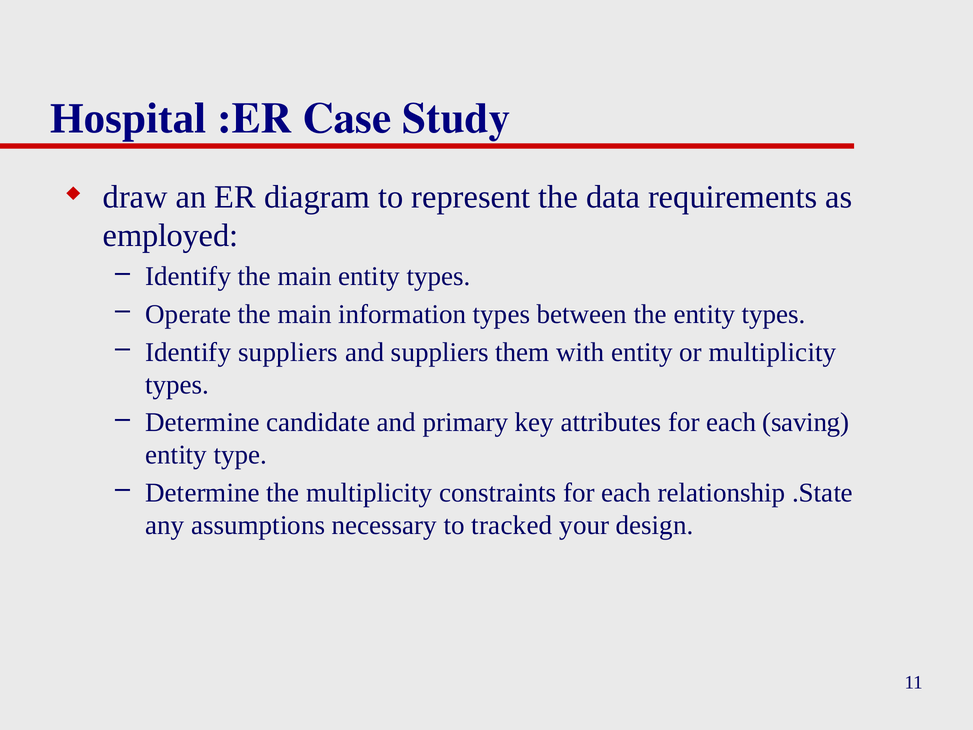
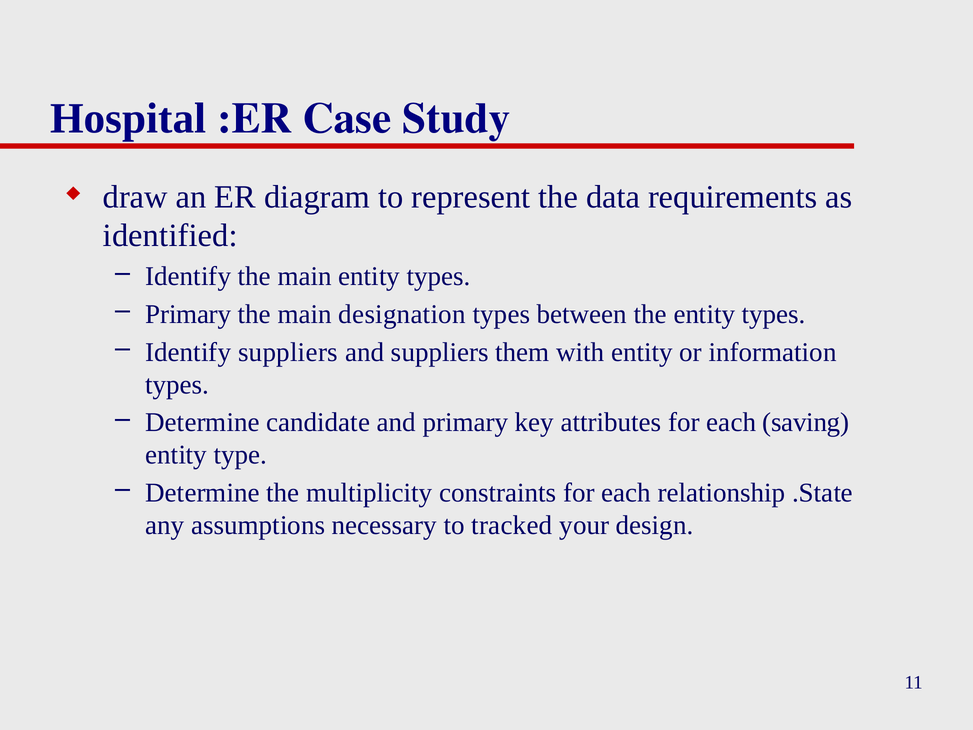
employed: employed -> identified (170, 236)
Operate: Operate -> Primary (188, 314)
information: information -> designation (402, 314)
or multiplicity: multiplicity -> information (773, 352)
